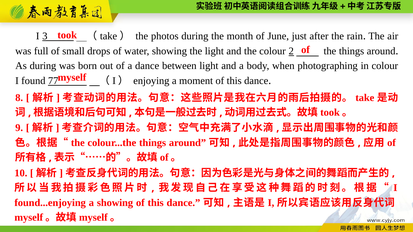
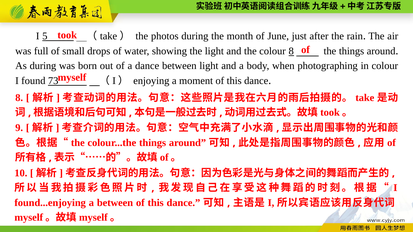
3: 3 -> 5 (45, 36)
colour 2: 2 -> 8 (291, 51)
77: 77 -> 73 (53, 81)
a showing: showing -> between (115, 203)
